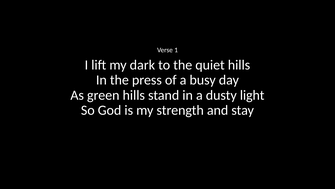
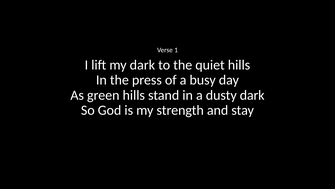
dusty light: light -> dark (252, 95)
